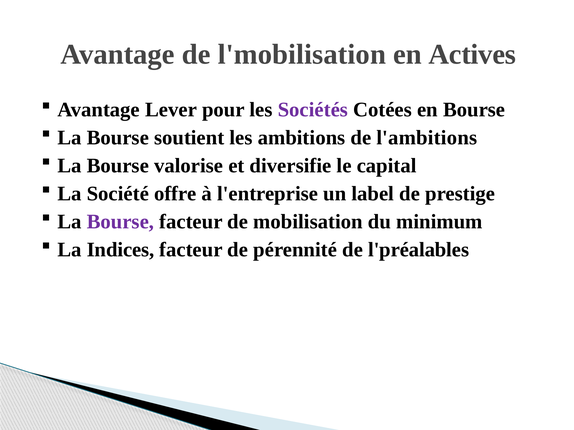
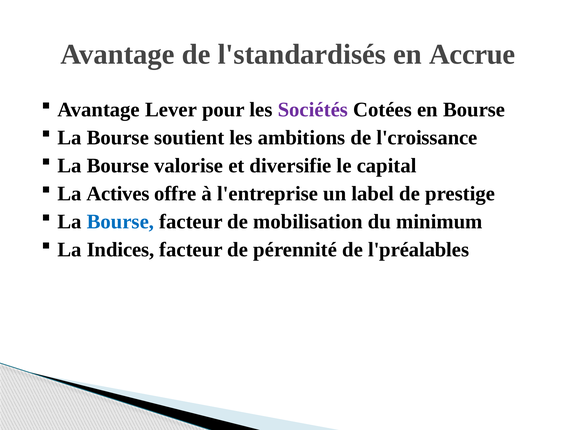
l'mobilisation: l'mobilisation -> l'standardisés (302, 55)
Actives: Actives -> Accrue (472, 55)
l'ambitions: l'ambitions -> l'croissance (427, 138)
Société: Société -> Actives (118, 194)
Bourse colour: purple -> blue (120, 222)
